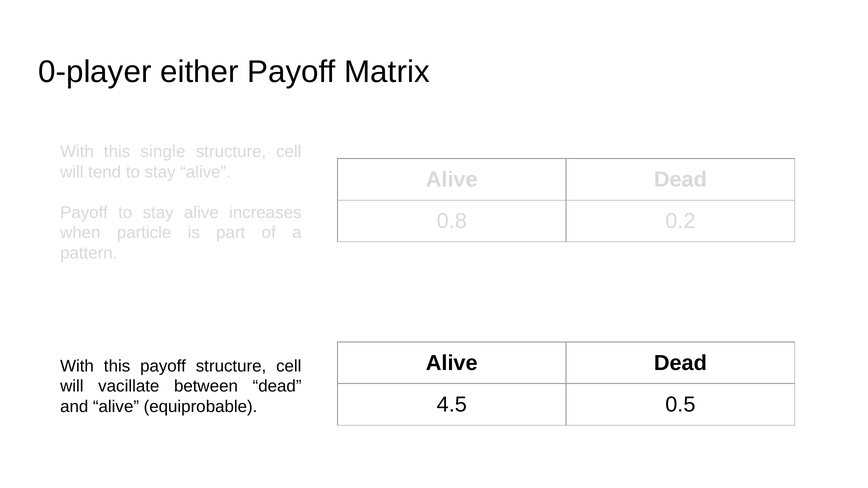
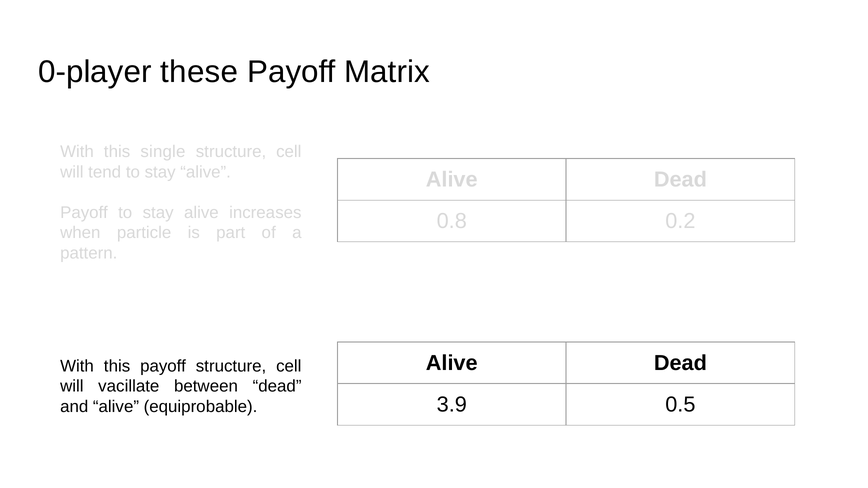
either: either -> these (199, 72)
4.5: 4.5 -> 3.9 (452, 405)
